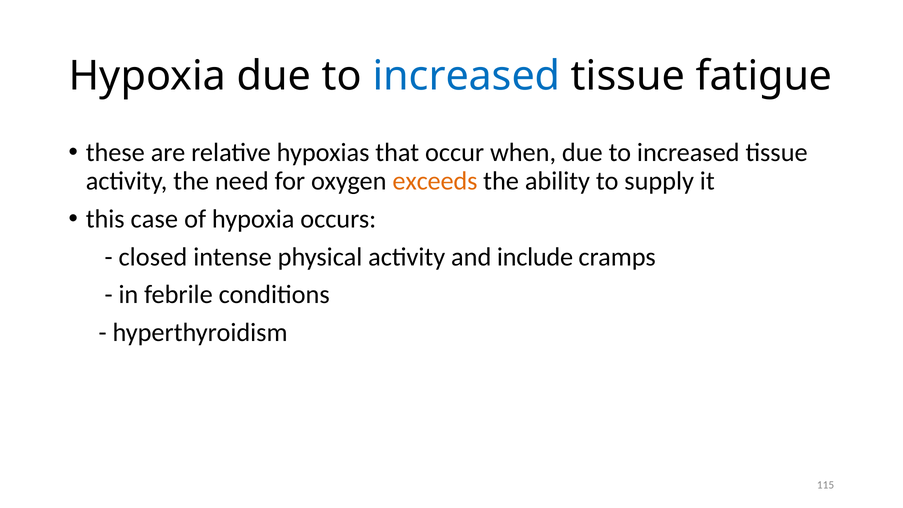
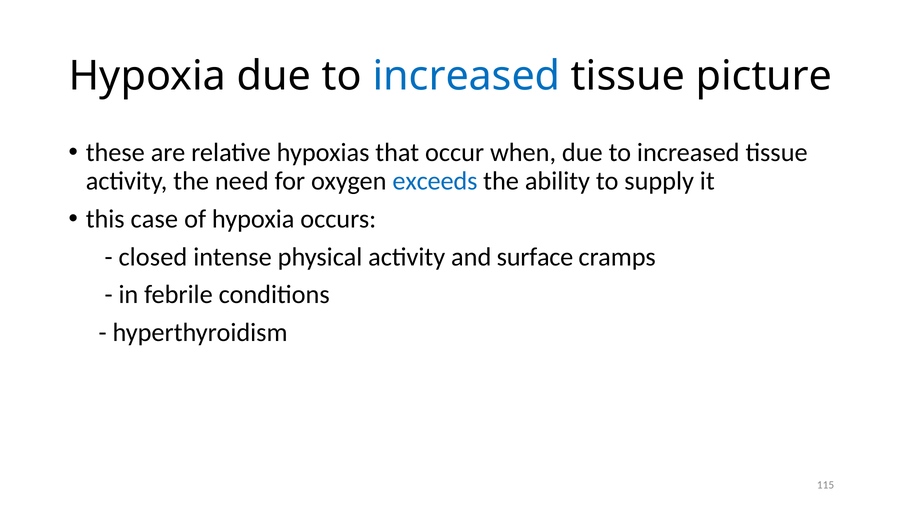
fatigue: fatigue -> picture (764, 76)
exceeds colour: orange -> blue (435, 181)
include: include -> surface (535, 257)
